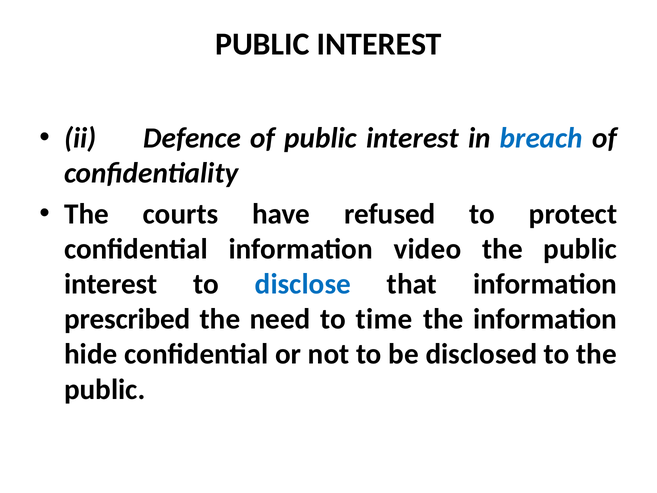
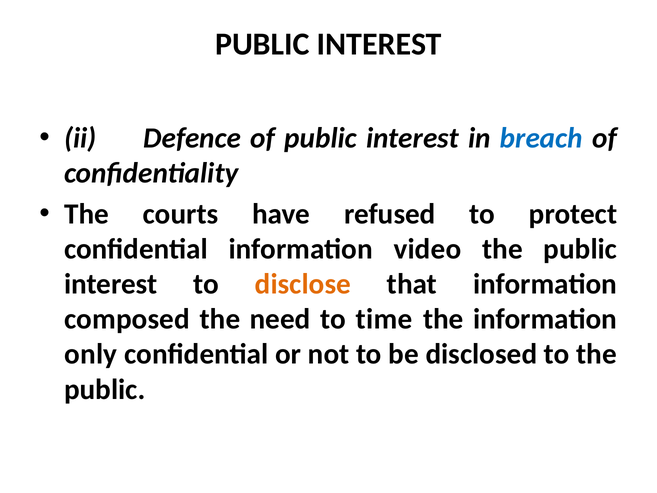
disclose colour: blue -> orange (303, 284)
prescribed: prescribed -> composed (127, 319)
hide: hide -> only (91, 354)
